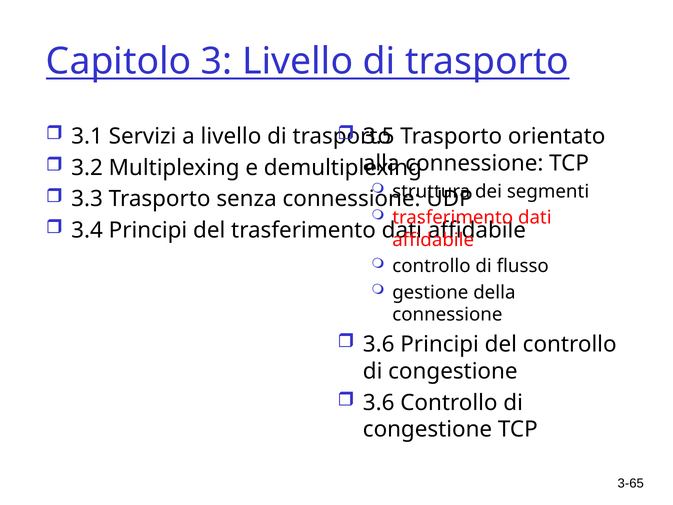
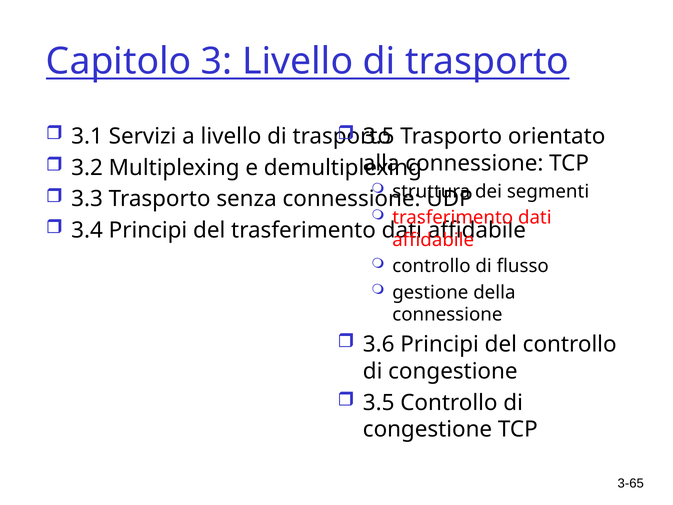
3.6: 3.6 -> 3.5 (379, 402)
